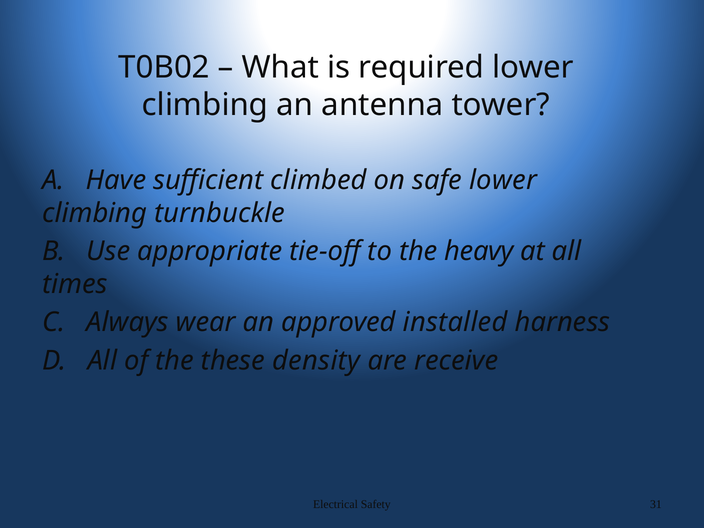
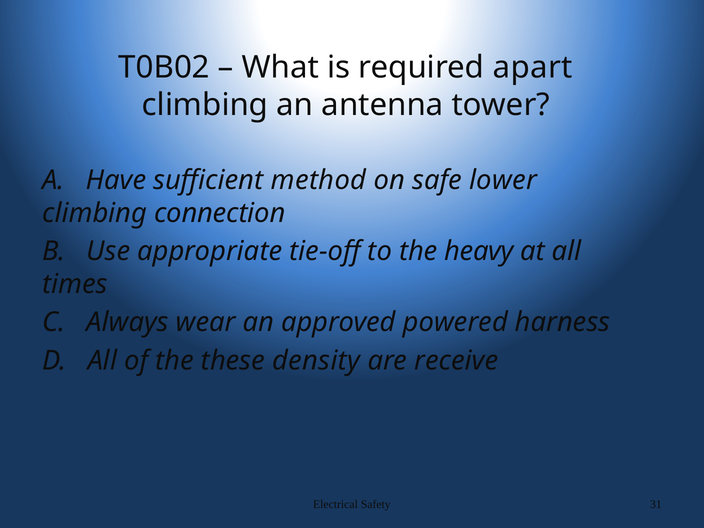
required lower: lower -> apart (533, 68)
climbed: climbed -> method (319, 180)
turnbuckle: turnbuckle -> connection (220, 213)
installed: installed -> powered (455, 322)
